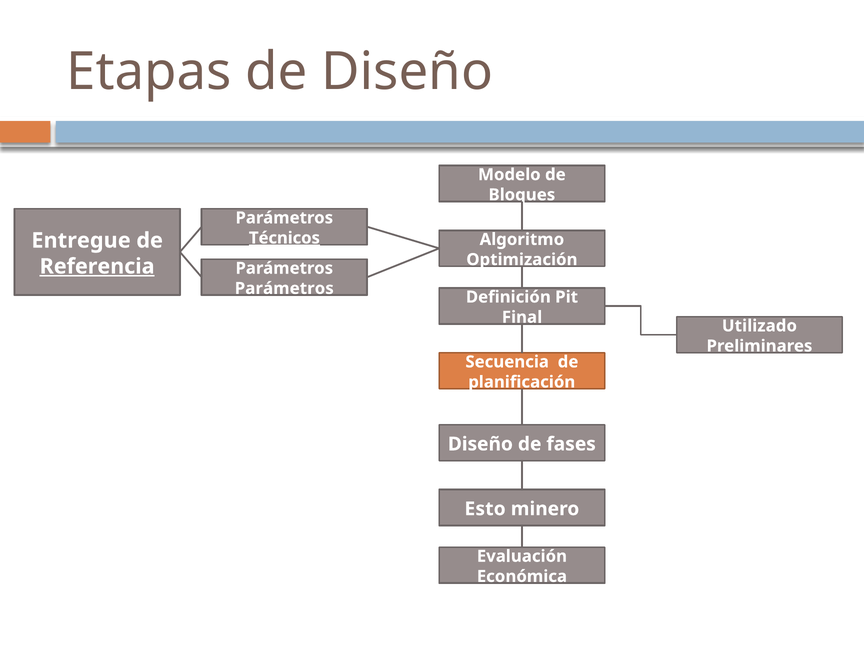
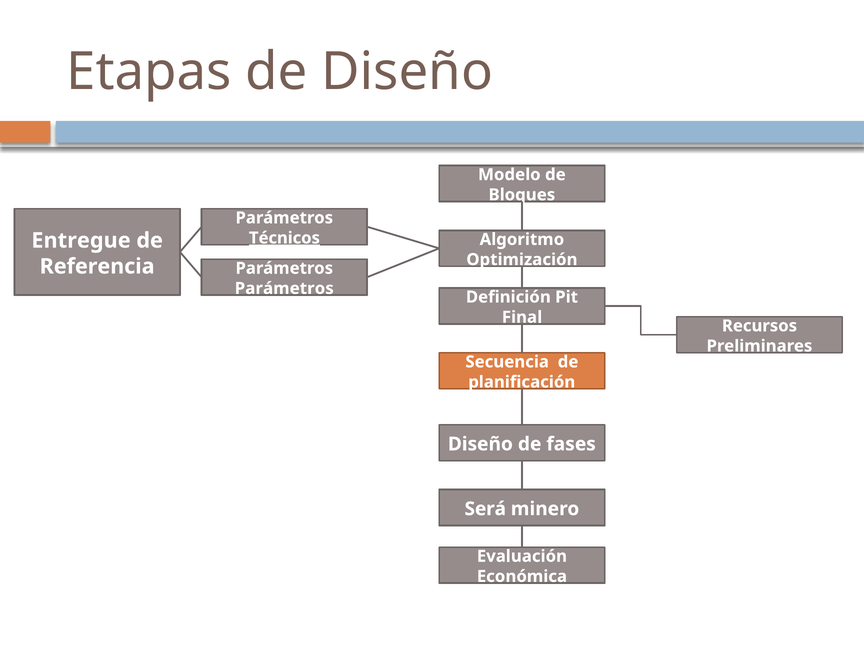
Referencia underline: present -> none (97, 266)
Utilizado: Utilizado -> Recursos (759, 326)
Esto: Esto -> Será (485, 509)
